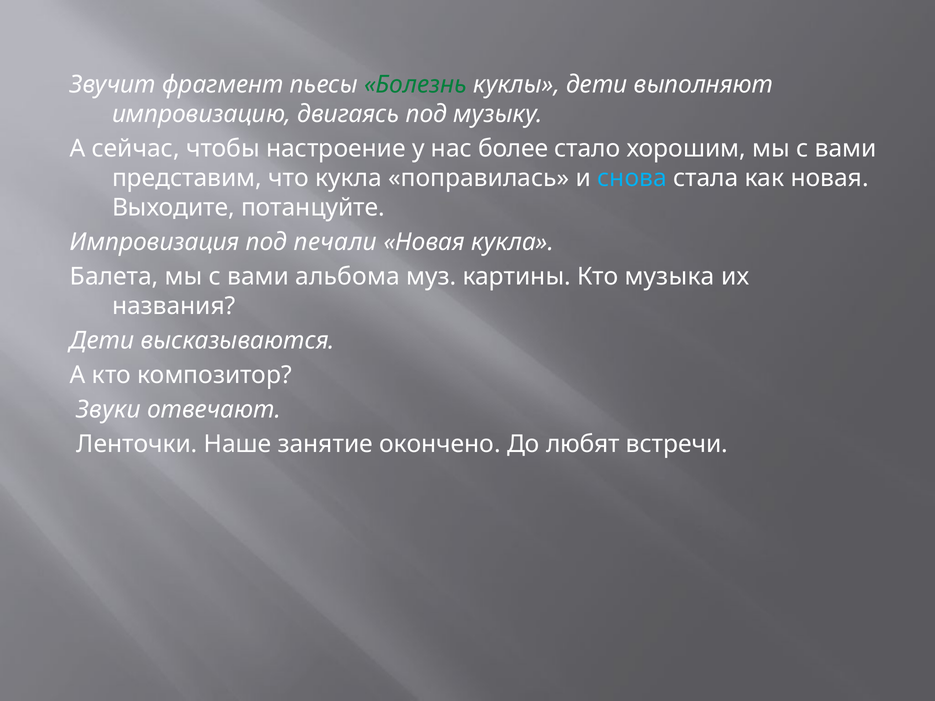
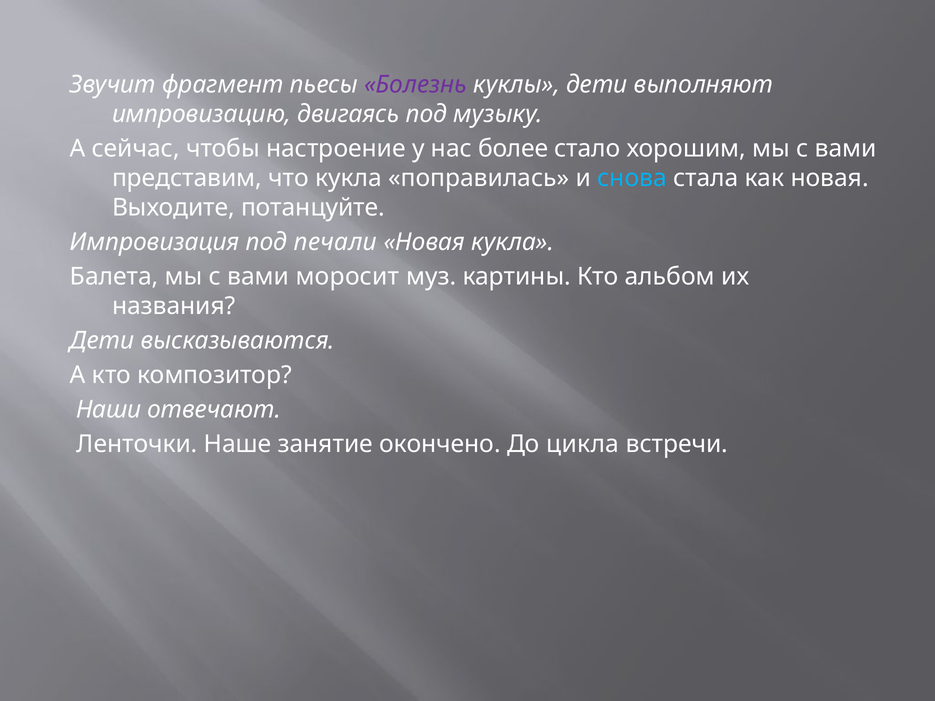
Болезнь colour: green -> purple (415, 85)
альбома: альбома -> моросит (348, 277)
музыка: музыка -> альбом (670, 277)
Звуки: Звуки -> Наши (109, 410)
любят: любят -> цикла (583, 444)
